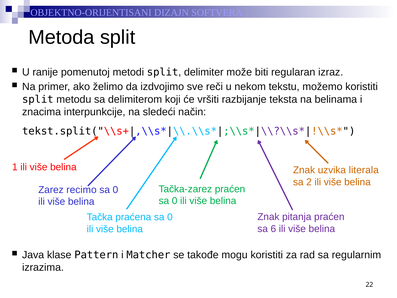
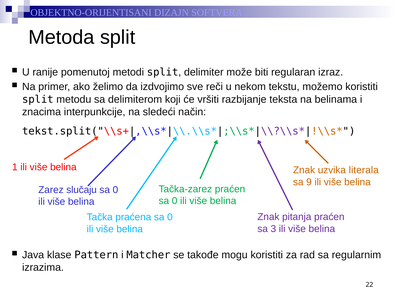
2: 2 -> 9 (309, 182)
recimo: recimo -> slučaju (82, 190)
6: 6 -> 3 (273, 229)
